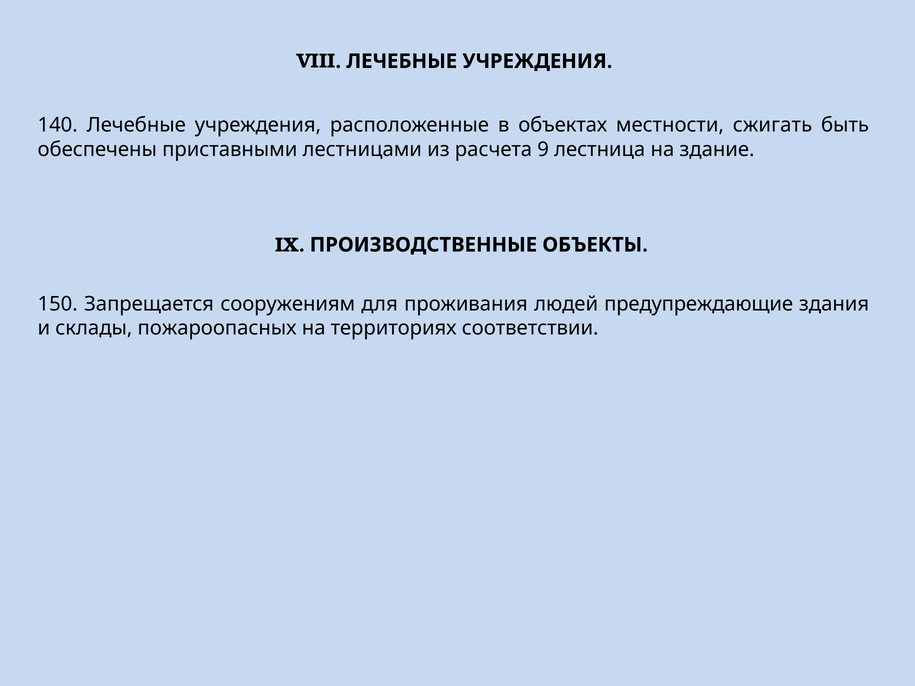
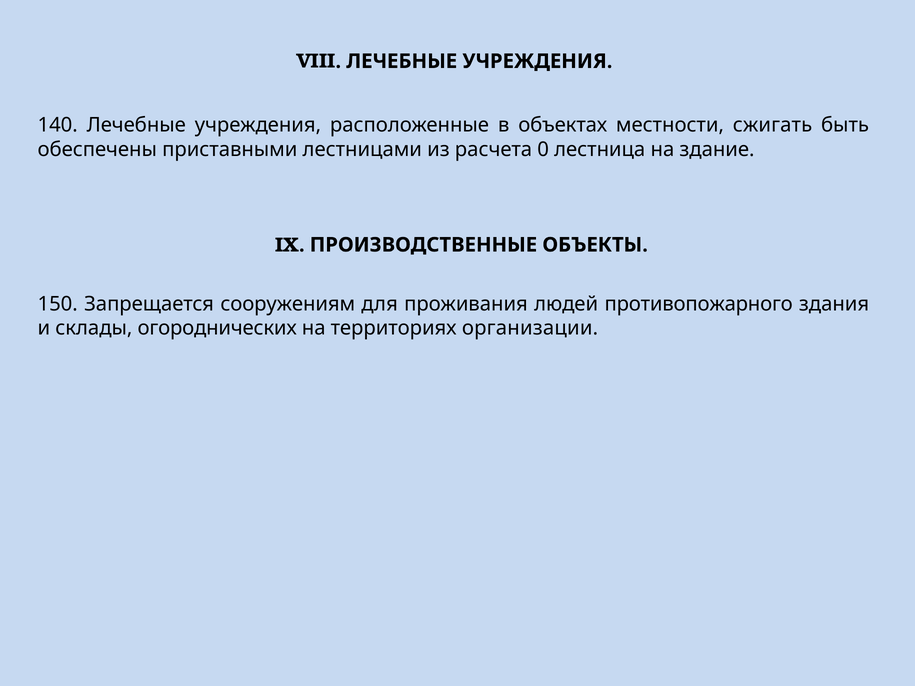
9: 9 -> 0 (543, 150)
предупреждающие: предупреждающие -> противопожарного (699, 304)
пожароопасных: пожароопасных -> огороднических (217, 328)
соответствии: соответствии -> организации (530, 328)
